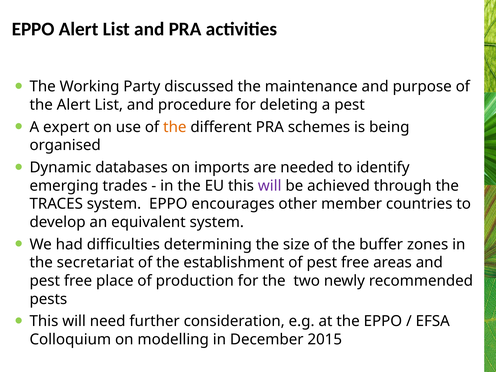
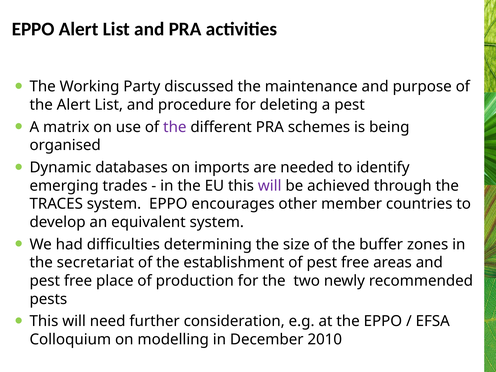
expert: expert -> matrix (66, 127)
the colour: orange -> purple (175, 127)
2015: 2015 -> 2010 (325, 340)
